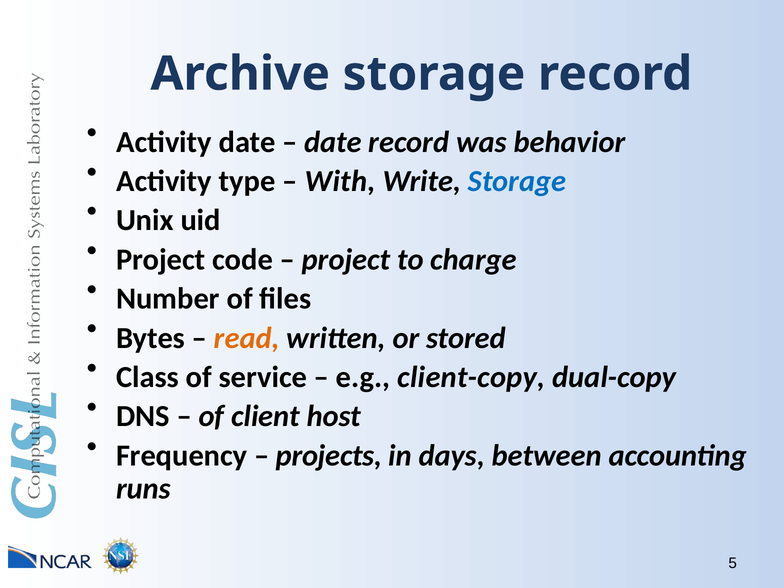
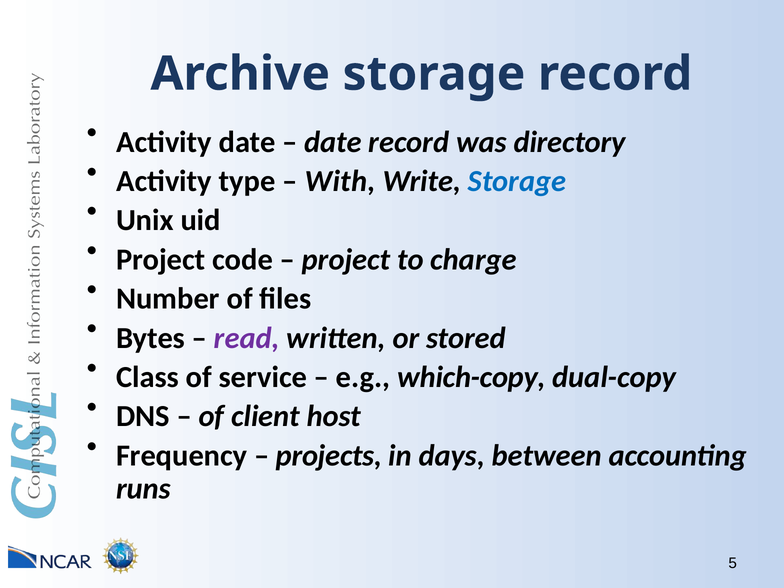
behavior: behavior -> directory (570, 142)
read colour: orange -> purple (247, 338)
client-copy: client-copy -> which-copy (472, 377)
